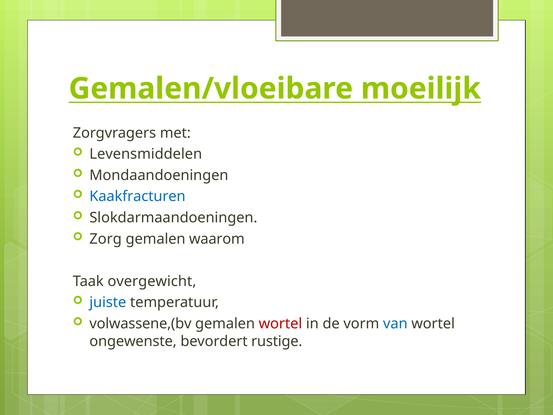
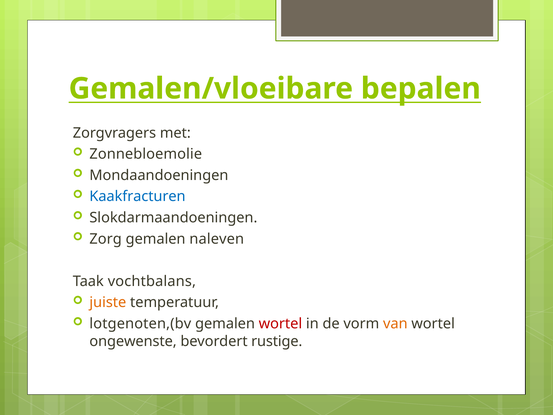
moeilijk: moeilijk -> bepalen (421, 89)
Levensmiddelen: Levensmiddelen -> Zonnebloemolie (146, 154)
waarom: waarom -> naleven (217, 239)
overgewicht: overgewicht -> vochtbalans (152, 281)
juiste colour: blue -> orange (108, 302)
volwassene,(bv: volwassene,(bv -> lotgenoten,(bv (140, 323)
van colour: blue -> orange (395, 323)
